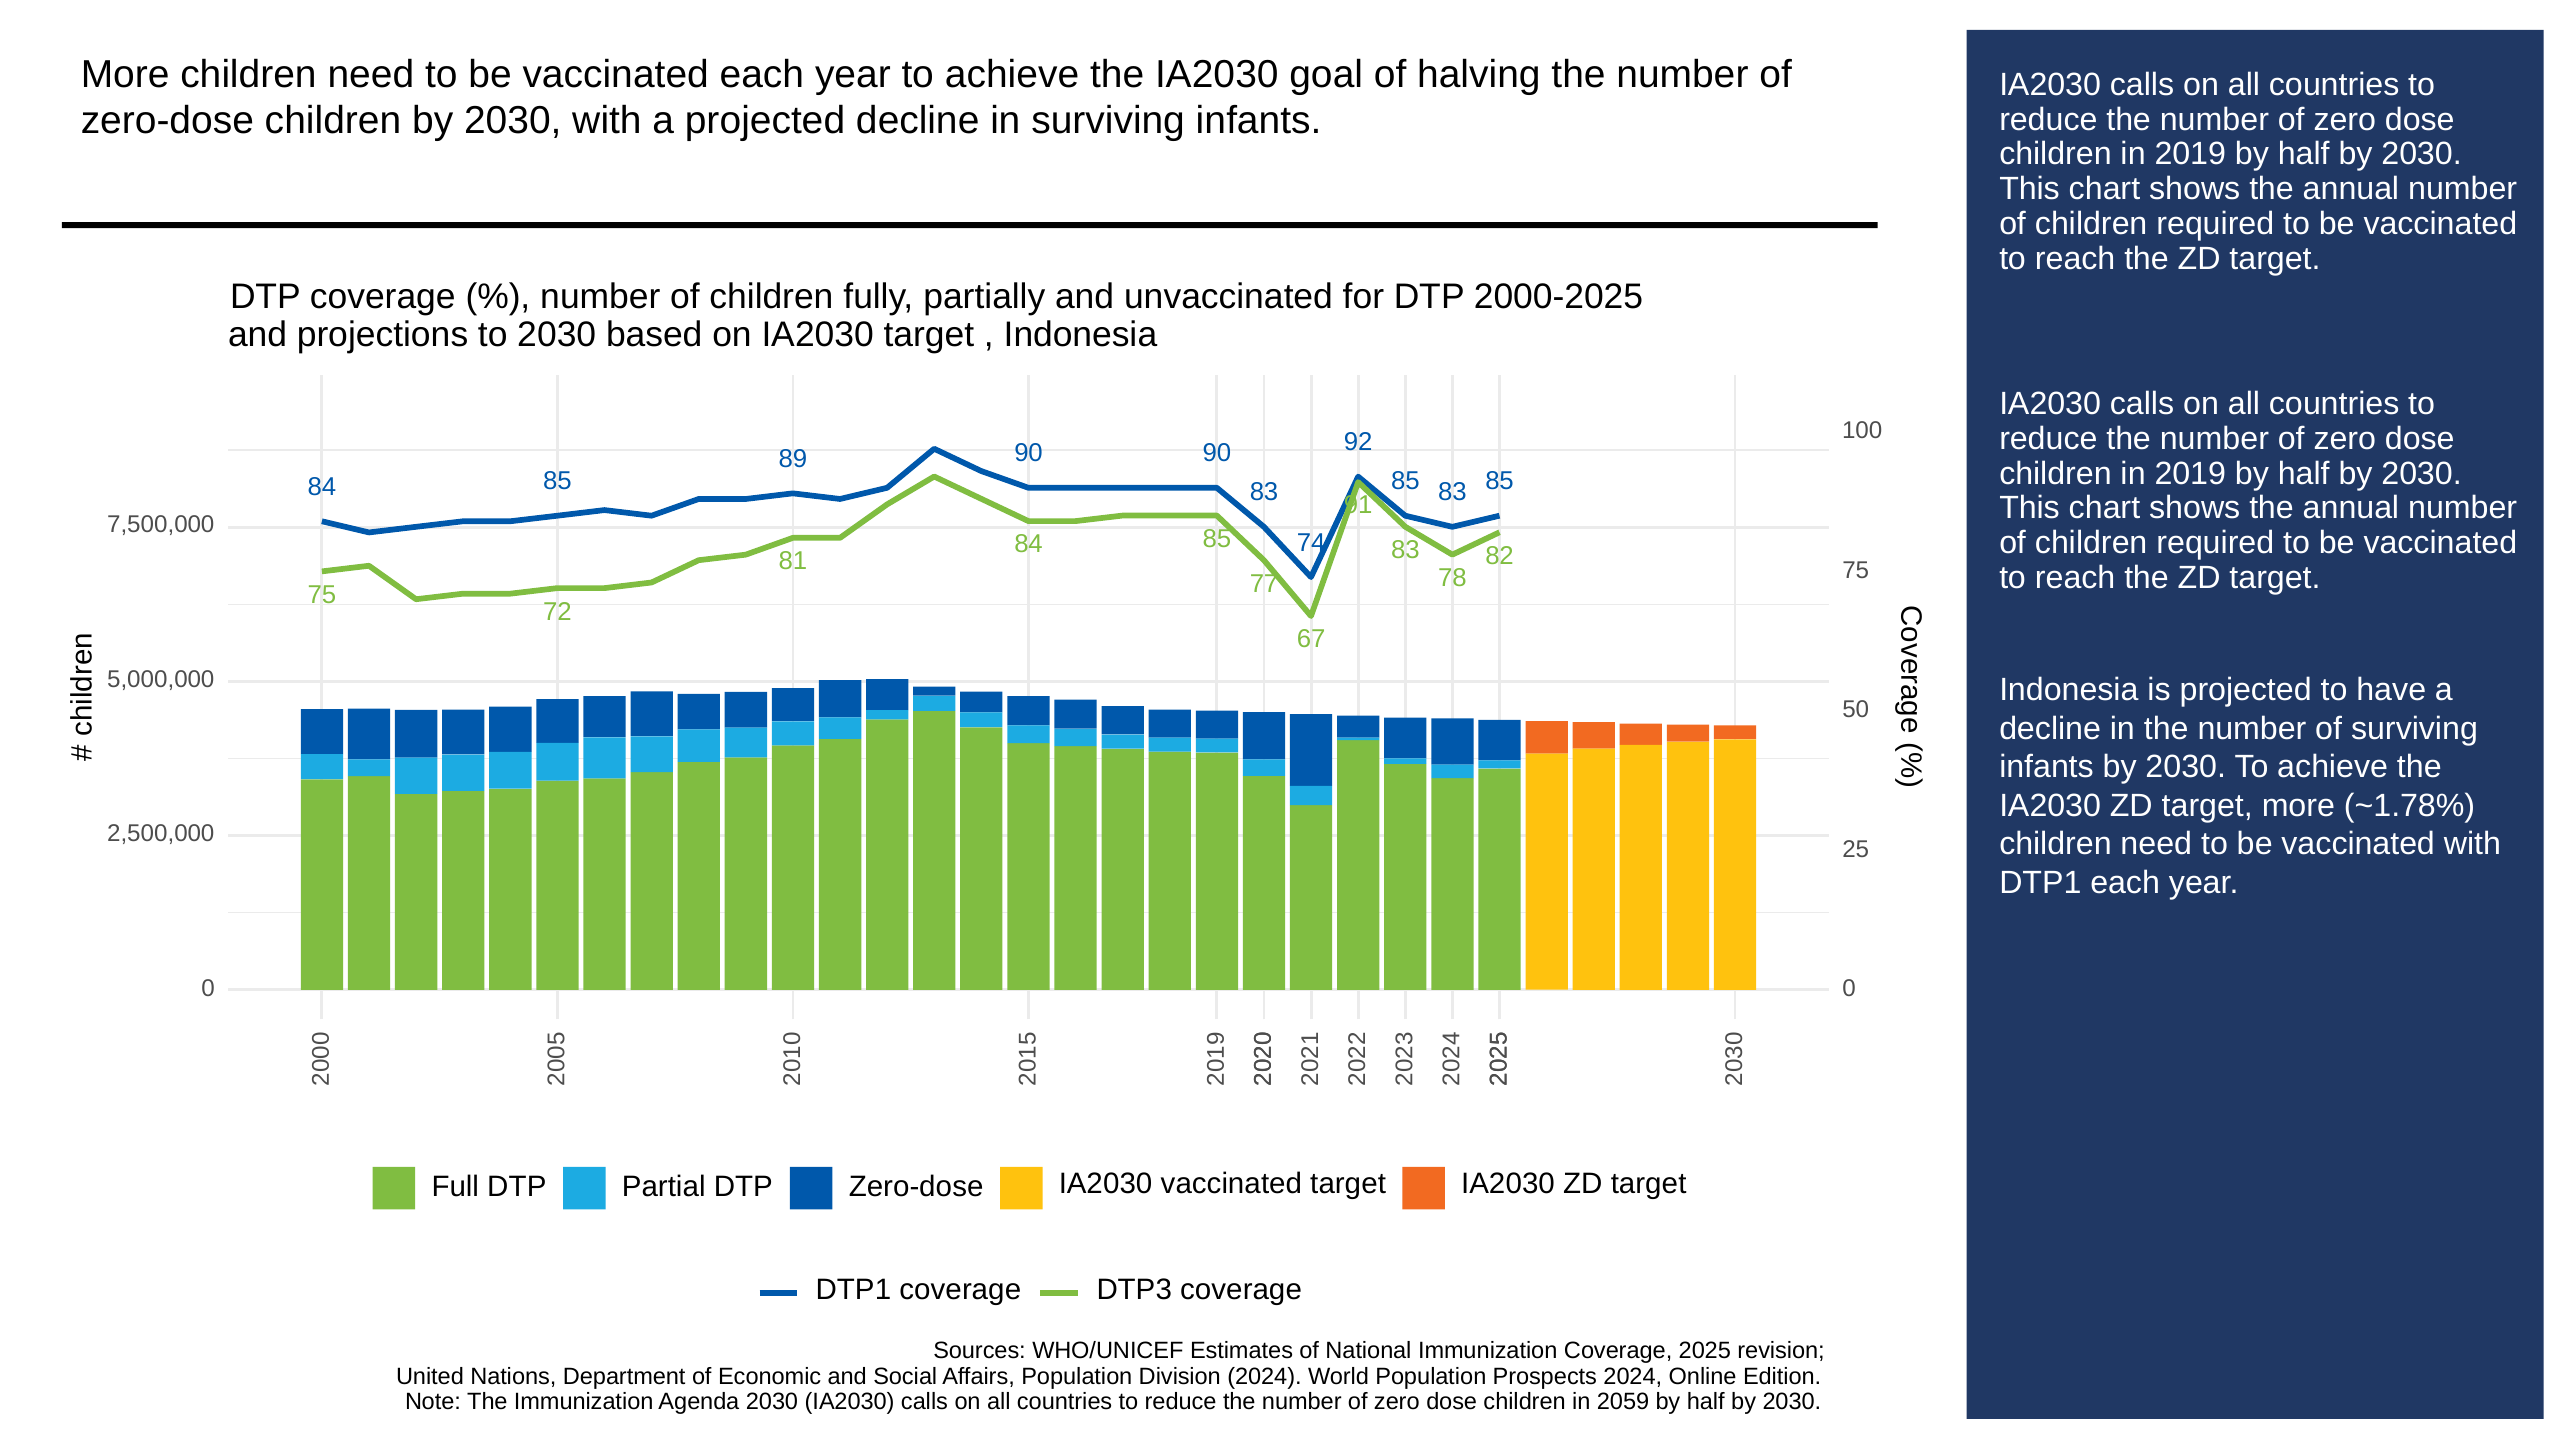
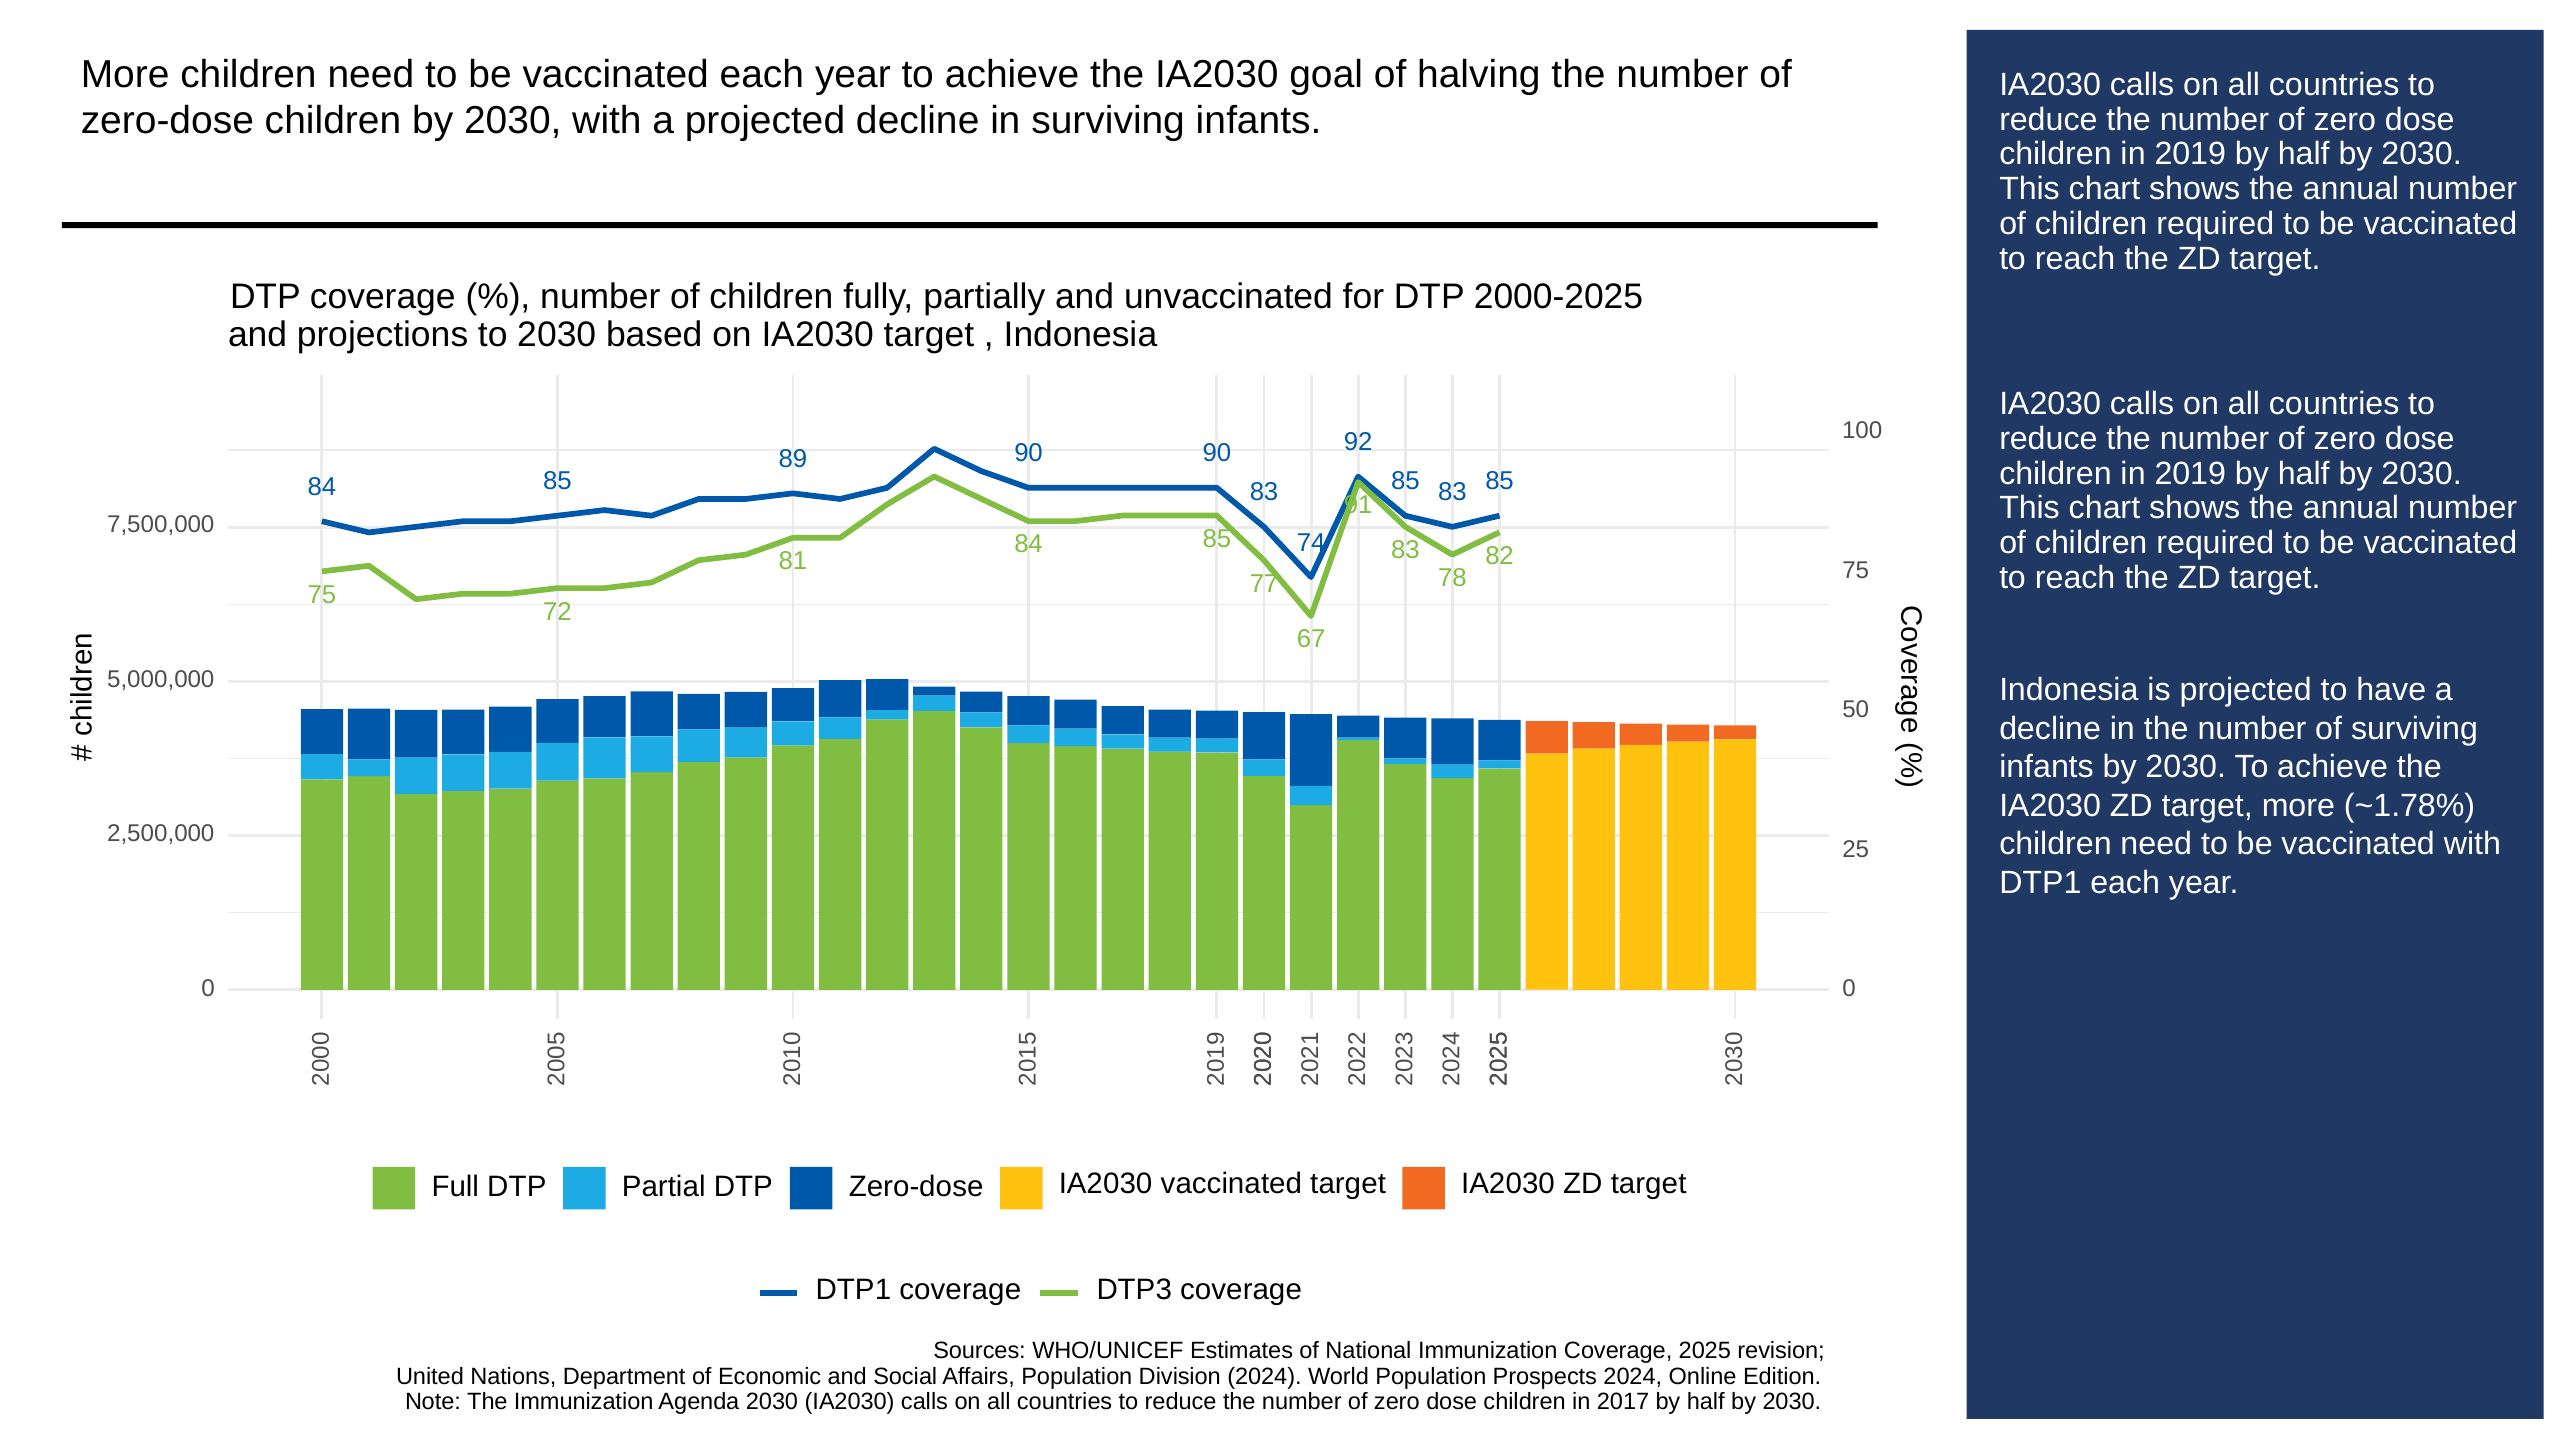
2059: 2059 -> 2017 (1623, 1402)
